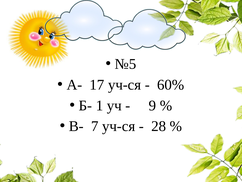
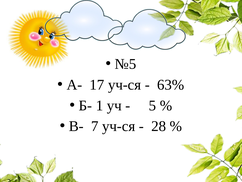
60%: 60% -> 63% (171, 84)
9: 9 -> 5 (152, 105)
